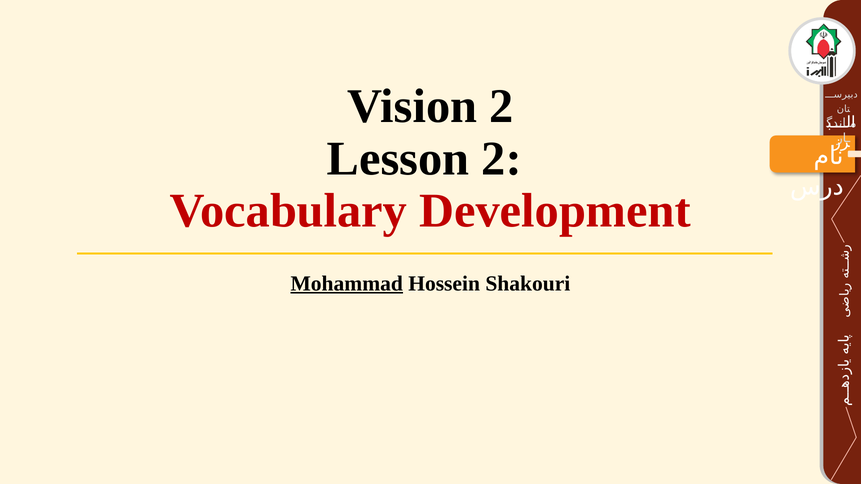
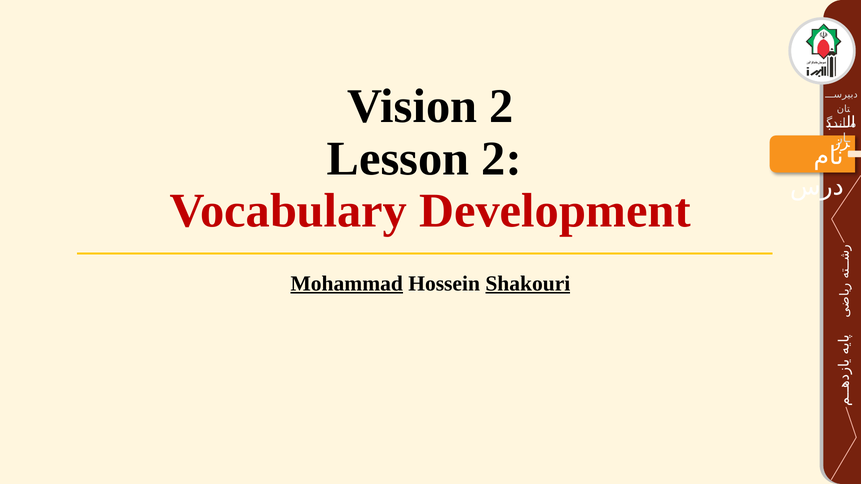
Shakouri underline: none -> present (528, 284)
